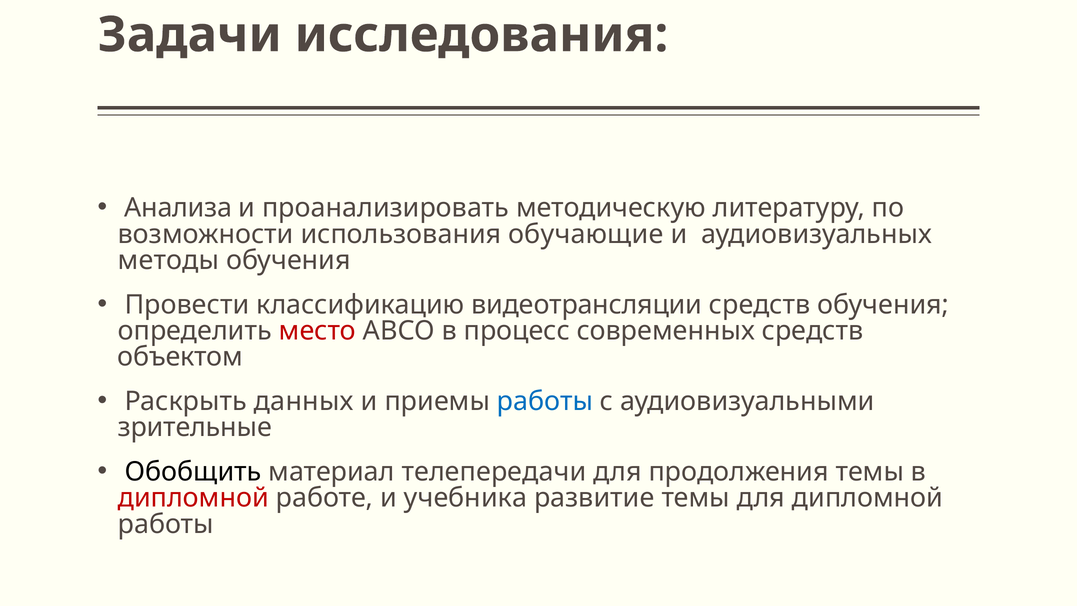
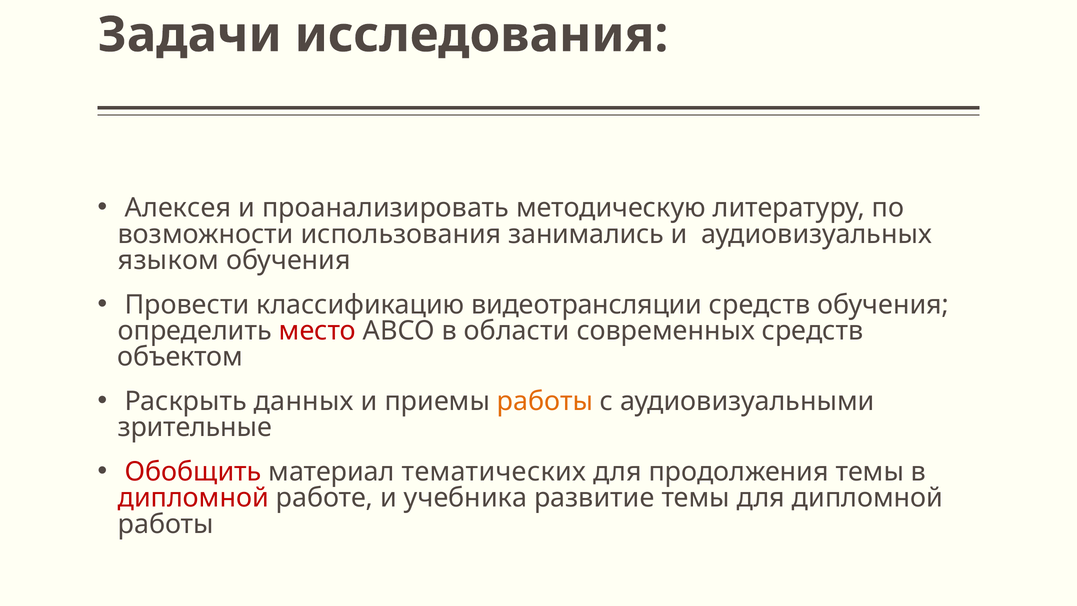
Анализа: Анализа -> Алексея (178, 208)
обучающие: обучающие -> занимались (586, 234)
методы: методы -> языком (168, 260)
процесс: процесс -> области (517, 331)
работы colour: blue -> orange (545, 401)
Обобщить colour: black -> red (193, 472)
телепередачи: телепередачи -> тематических (494, 472)
